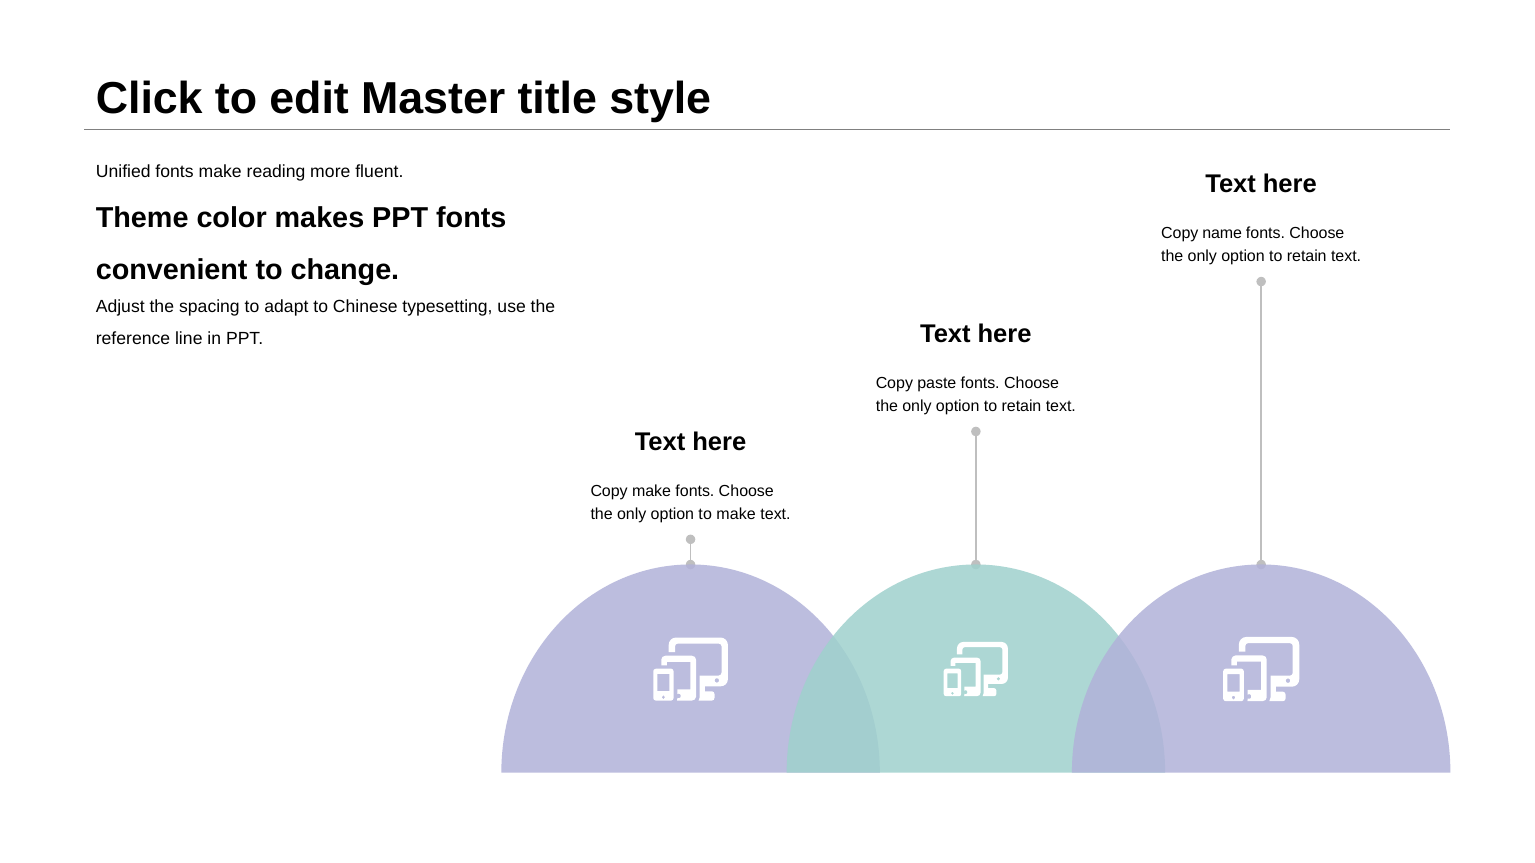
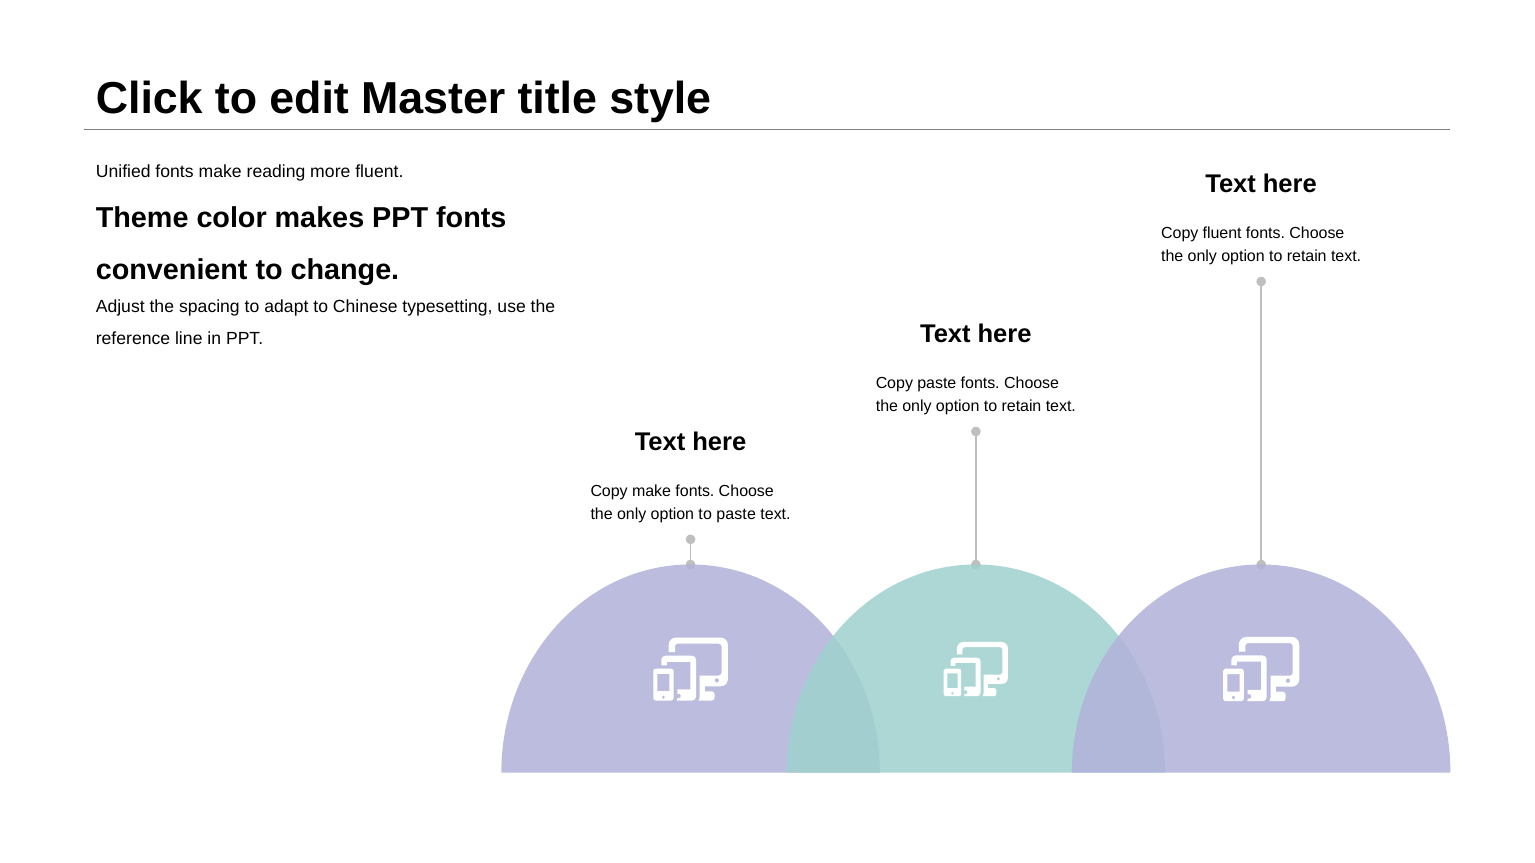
Copy name: name -> fluent (1222, 234)
to make: make -> paste (736, 515)
